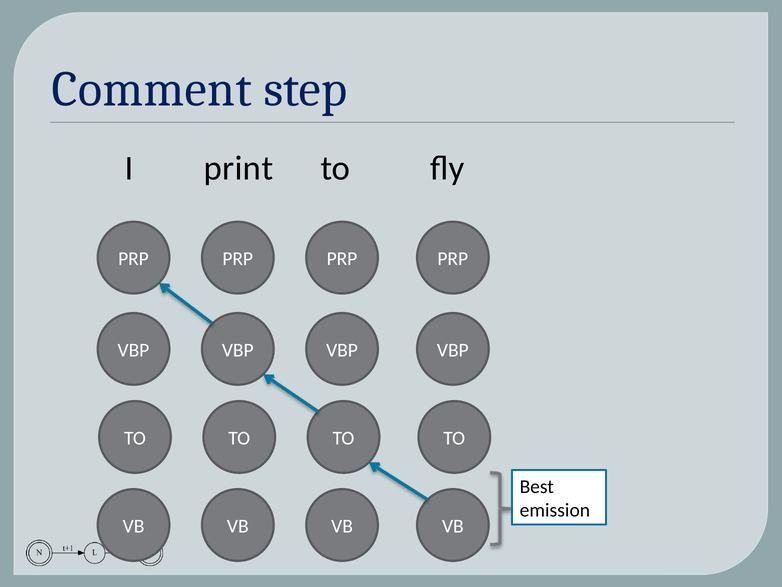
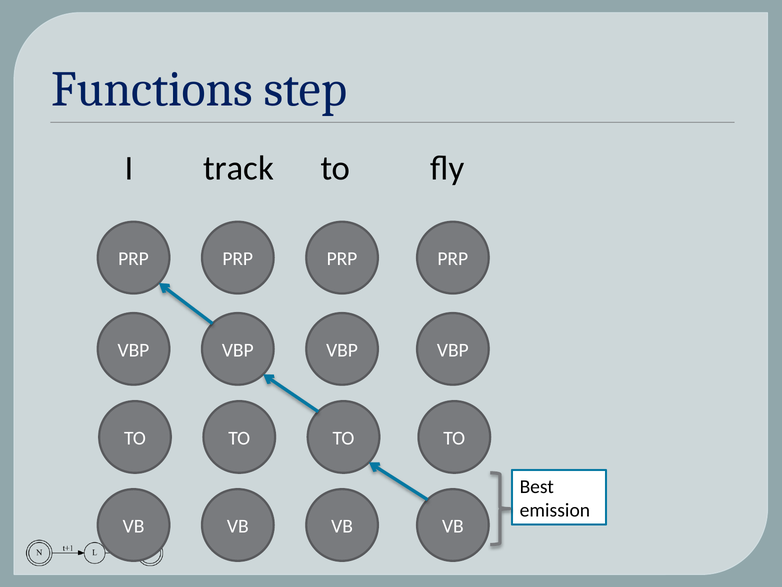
Comment: Comment -> Functions (152, 89)
print: print -> track (239, 168)
